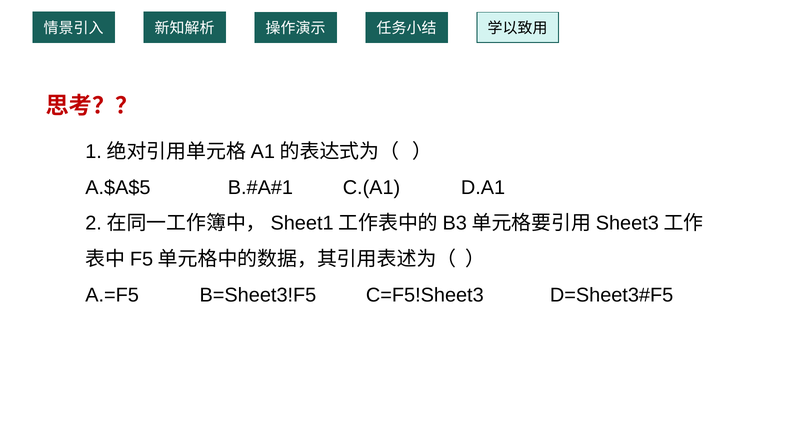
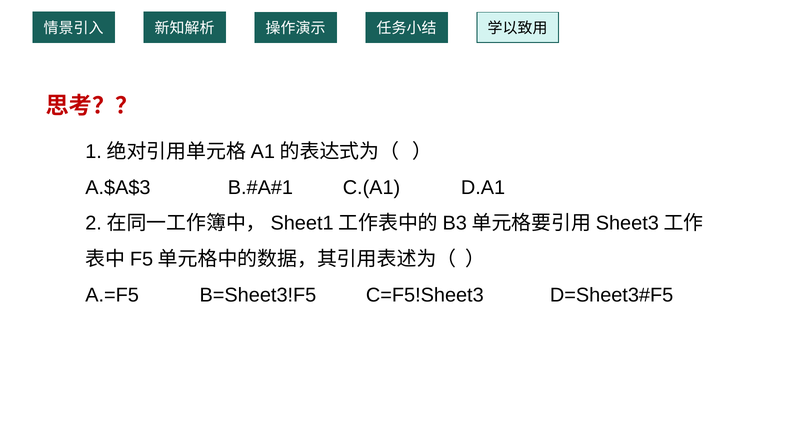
A.$A$5: A.$A$5 -> A.$A$3 (118, 187)
